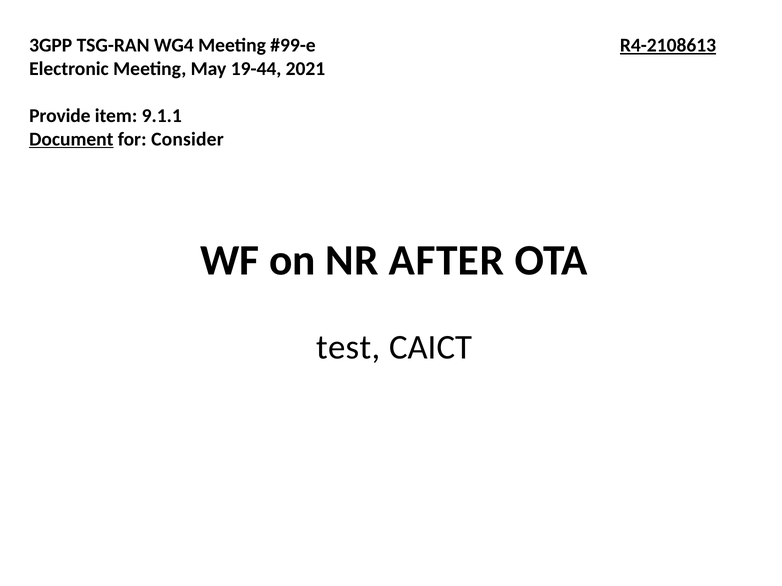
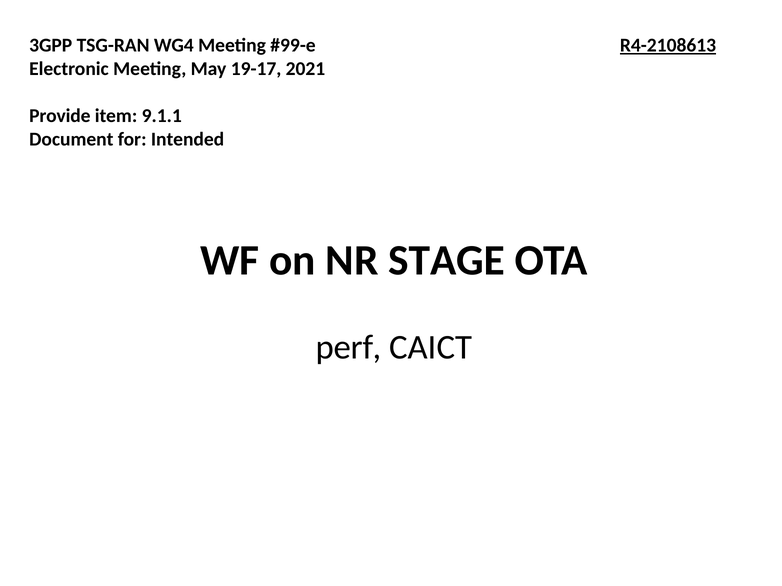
19-44: 19-44 -> 19-17 (256, 69)
Document underline: present -> none (71, 139)
Consider: Consider -> Intended (188, 139)
AFTER: AFTER -> STAGE (447, 261)
test: test -> perf (349, 348)
